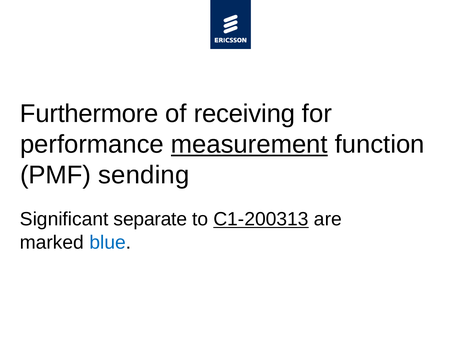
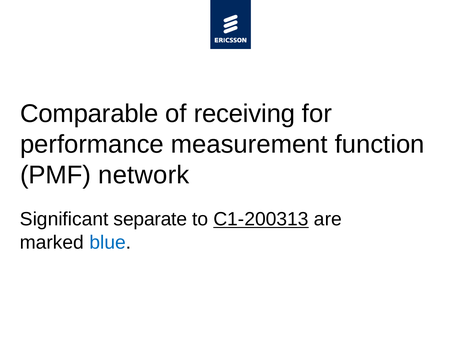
Furthermore: Furthermore -> Comparable (89, 114)
measurement underline: present -> none (249, 145)
sending: sending -> network (144, 175)
